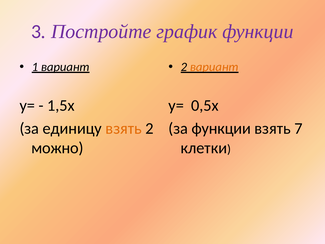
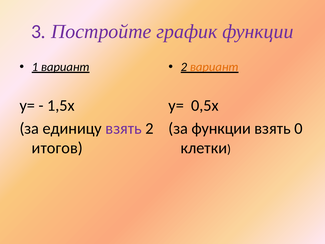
взять colour: orange -> purple (124, 128)
7: 7 -> 0 (298, 128)
можно: можно -> итогов (57, 148)
